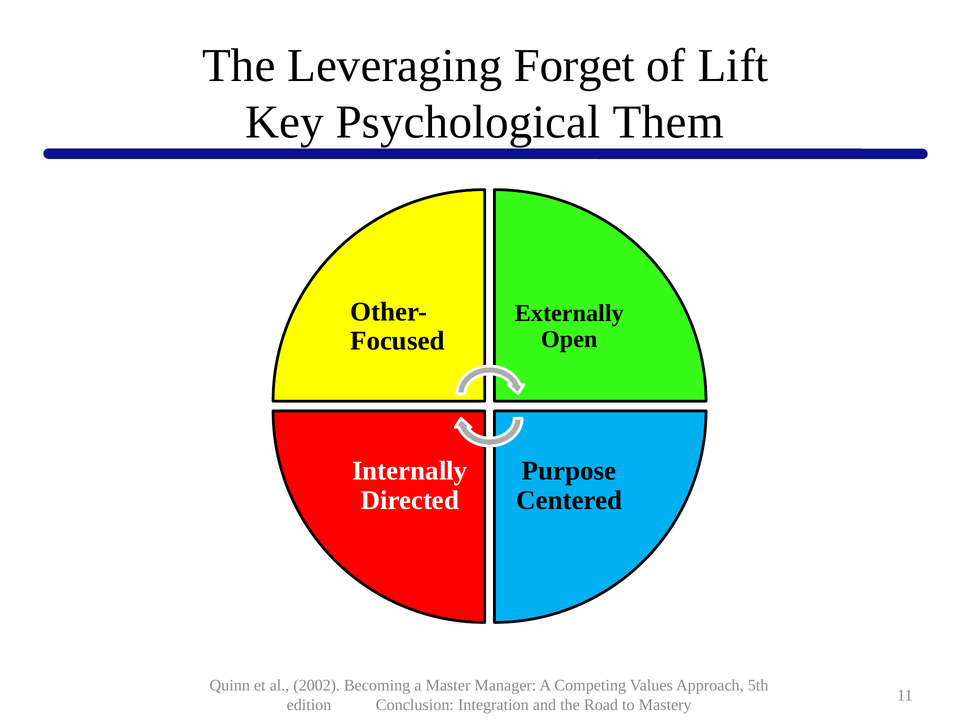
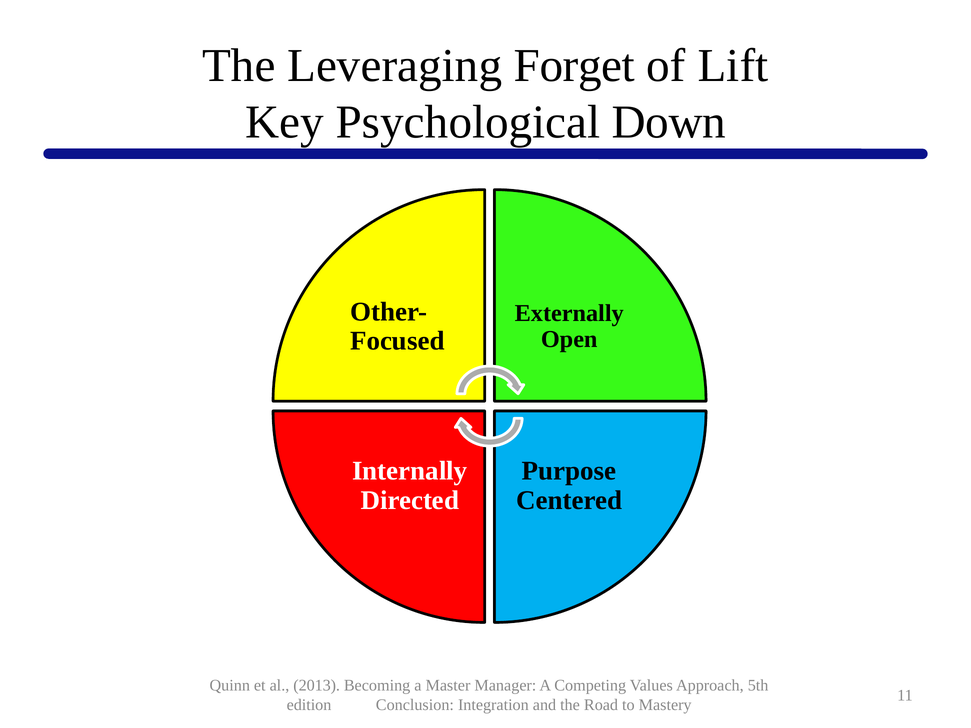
Them: Them -> Down (669, 122)
2002: 2002 -> 2013 (317, 686)
